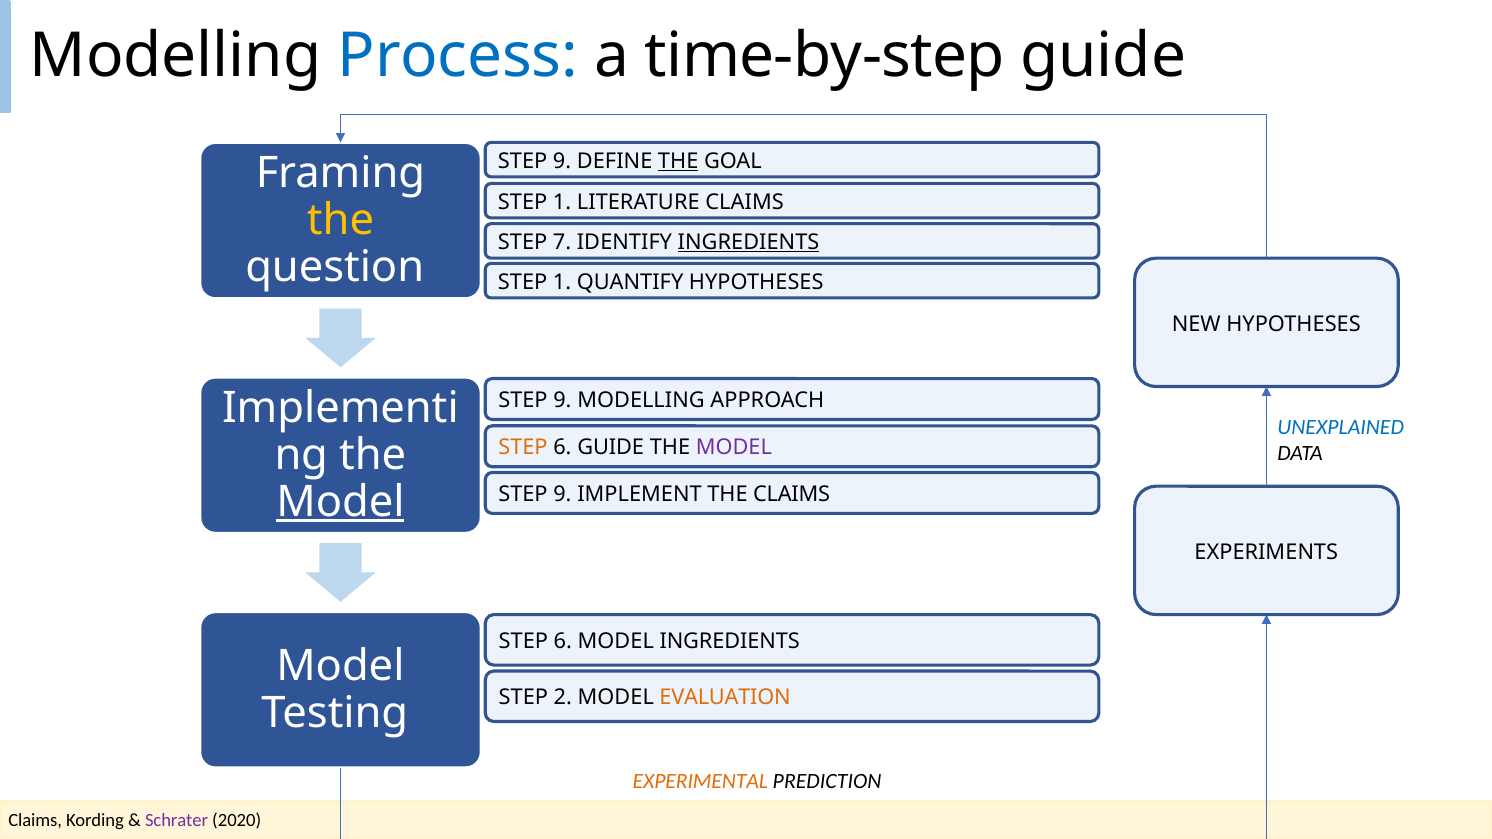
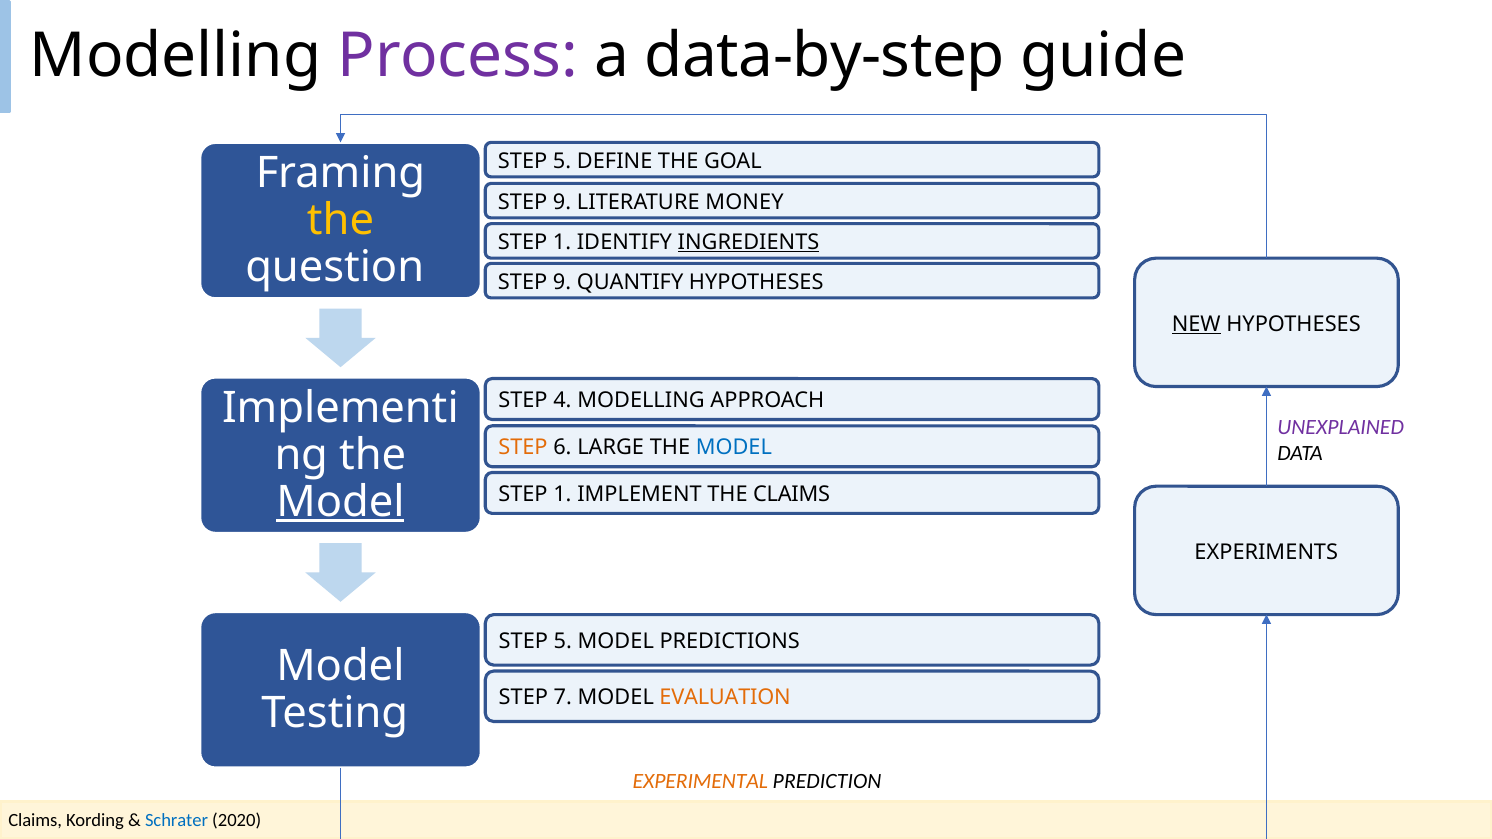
Process colour: blue -> purple (458, 56)
time-by-step: time-by-step -> data-by-step (825, 56)
9: 9 -> 5 (562, 161)
THE underline: present -> none (678, 161)
1: 1 -> 9 (562, 202)
LITERATURE CLAIMS: CLAIMS -> MONEY (745, 202)
7: 7 -> 1 (562, 242)
1: 1 -> 9 (562, 282)
NEW underline: none -> present (1196, 324)
9: 9 -> 4 (562, 401)
UNEXPLAINED colour: blue -> purple (1341, 427)
6 GUIDE: GUIDE -> LARGE (611, 448)
MODEL colour: purple -> blue (734, 448)
9: 9 -> 1 (562, 495)
6: 6 -> 5 (563, 642)
MODEL INGREDIENTS: INGREDIENTS -> PREDICTIONS (730, 642)
2: 2 -> 7 (563, 698)
Schrater colour: purple -> blue (177, 820)
